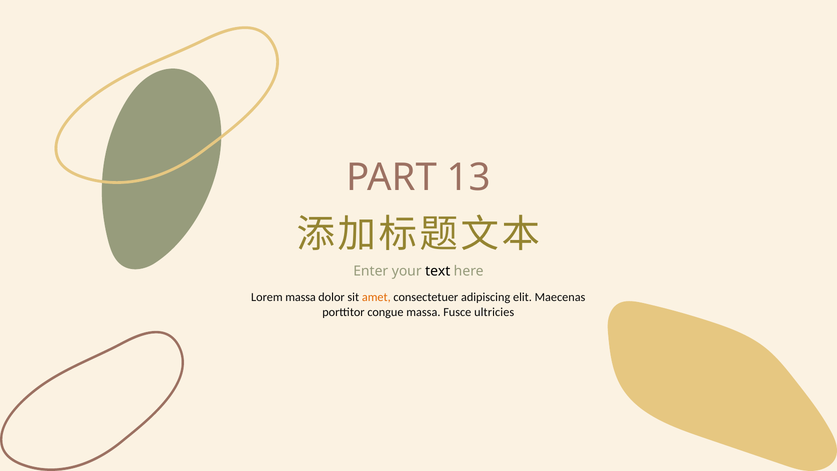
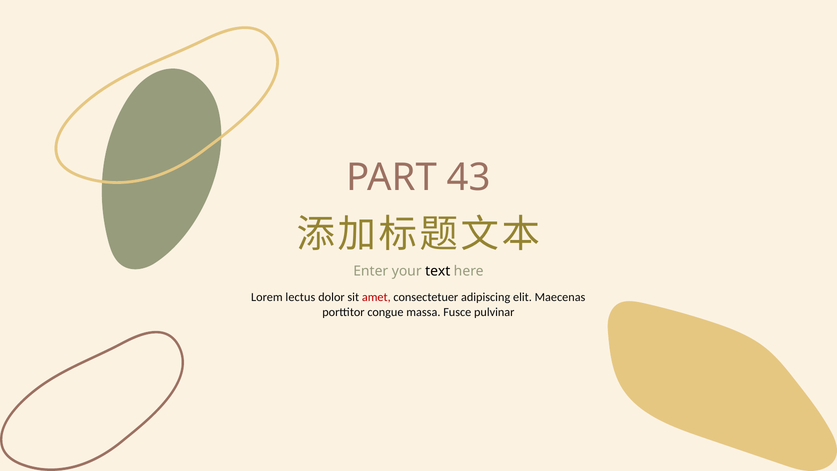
13: 13 -> 43 (469, 178)
Lorem massa: massa -> lectus (300, 297)
amet colour: orange -> red (376, 297)
ultricies: ultricies -> pulvinar (494, 312)
